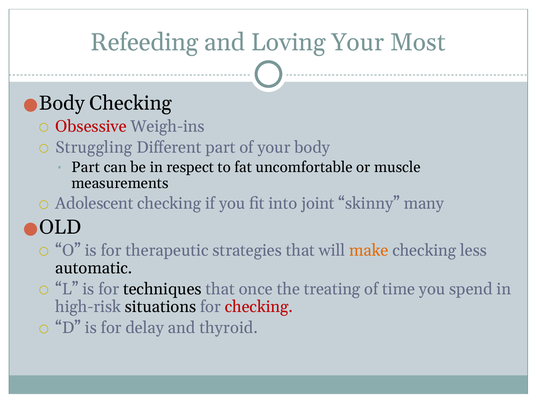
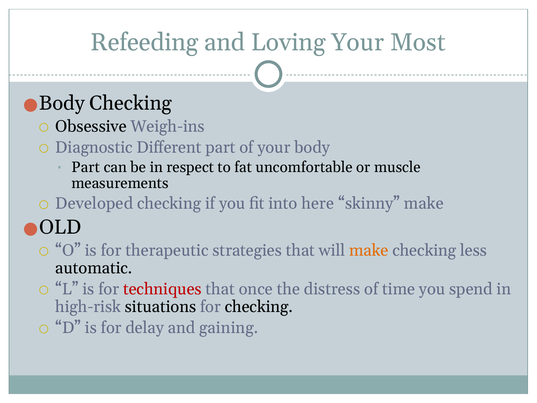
Obsessive colour: red -> black (91, 126)
Struggling: Struggling -> Diagnostic (94, 147)
Adolescent: Adolescent -> Developed (94, 203)
joint: joint -> here (318, 203)
skinny many: many -> make (424, 203)
techniques colour: black -> red (162, 289)
treating: treating -> distress (332, 289)
checking colour: red -> black (259, 307)
thyroid: thyroid -> gaining (229, 328)
